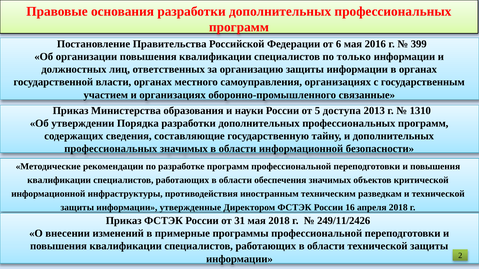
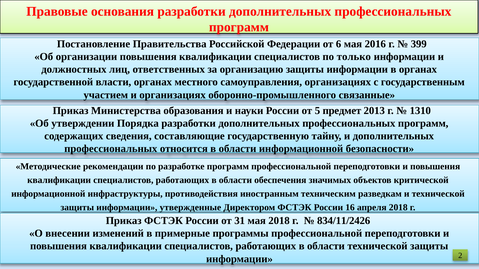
доступа: доступа -> предмет (342, 111)
профессиональных значимых: значимых -> относится (184, 149)
249/11/2426: 249/11/2426 -> 834/11/2426 (344, 221)
